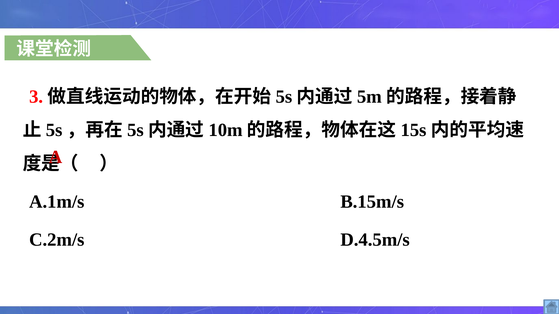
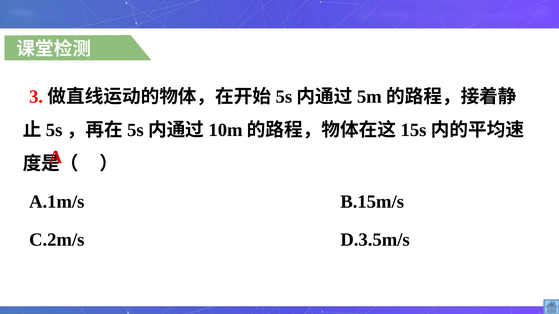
D.4.5m/s: D.4.5m/s -> D.3.5m/s (375, 240)
